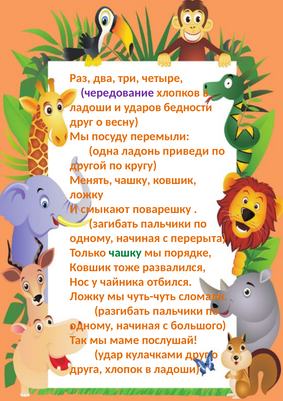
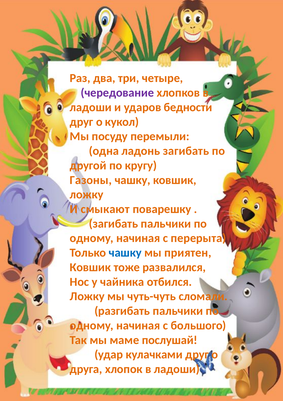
весну: весну -> кукол (122, 122)
ладонь приведи: приведи -> загибать (186, 151)
Менять: Менять -> Газоны (91, 180)
чашку colour: green -> blue (125, 253)
порядке: порядке -> приятен (188, 253)
